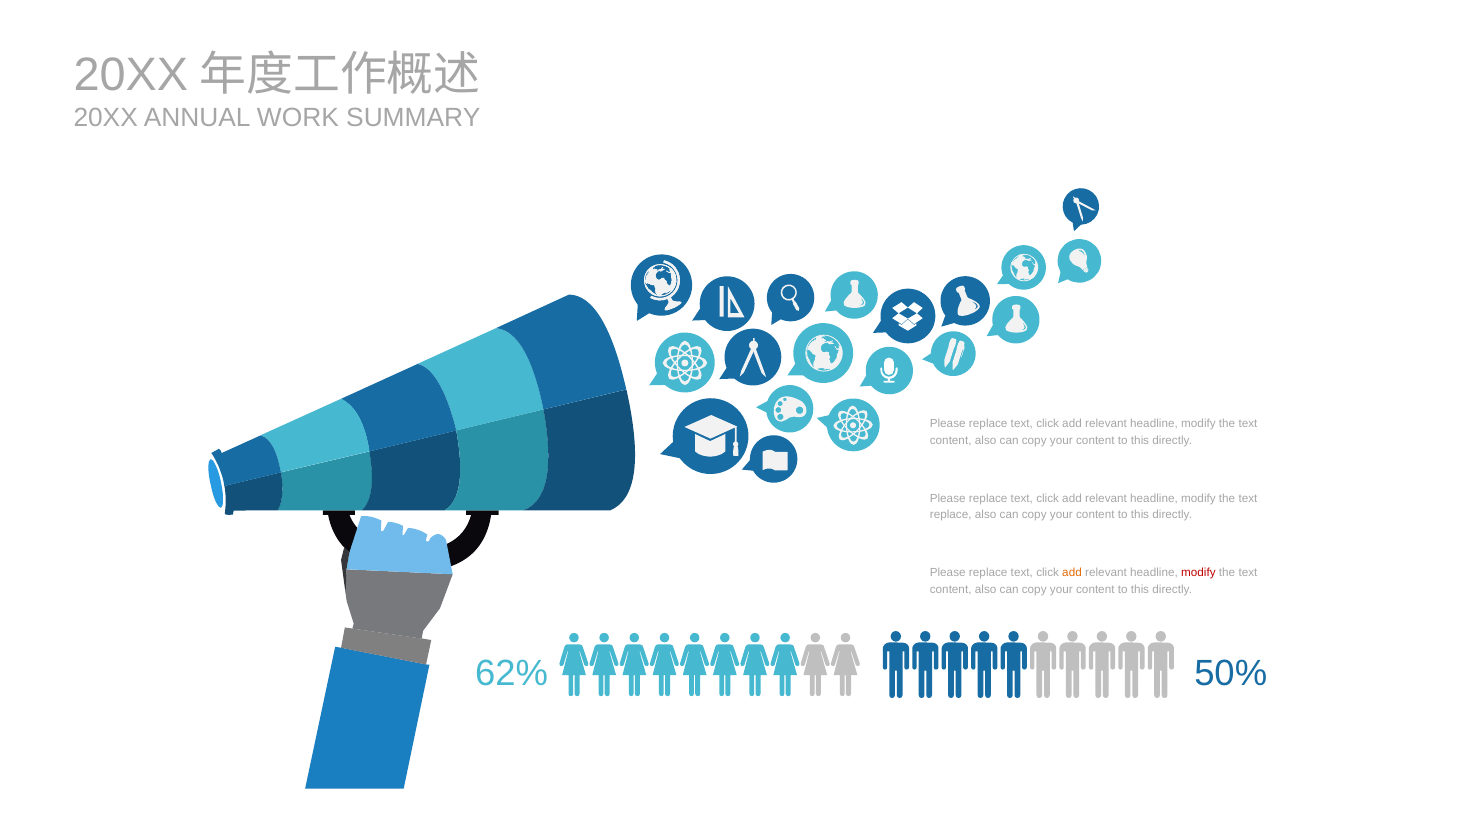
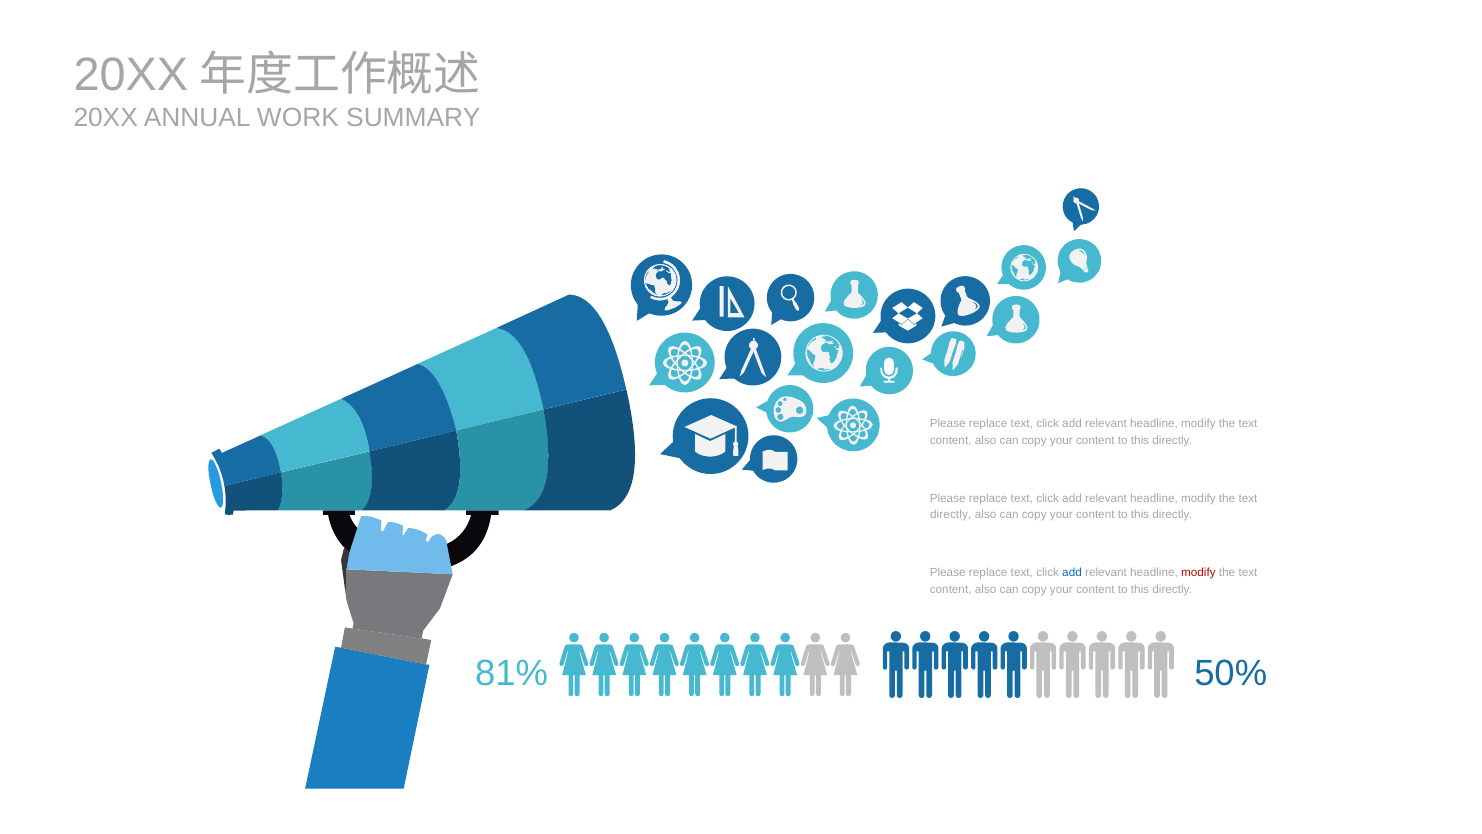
replace: replace -> directly (951, 515)
add colour: orange -> blue (1072, 572)
62%: 62% -> 81% (511, 673)
